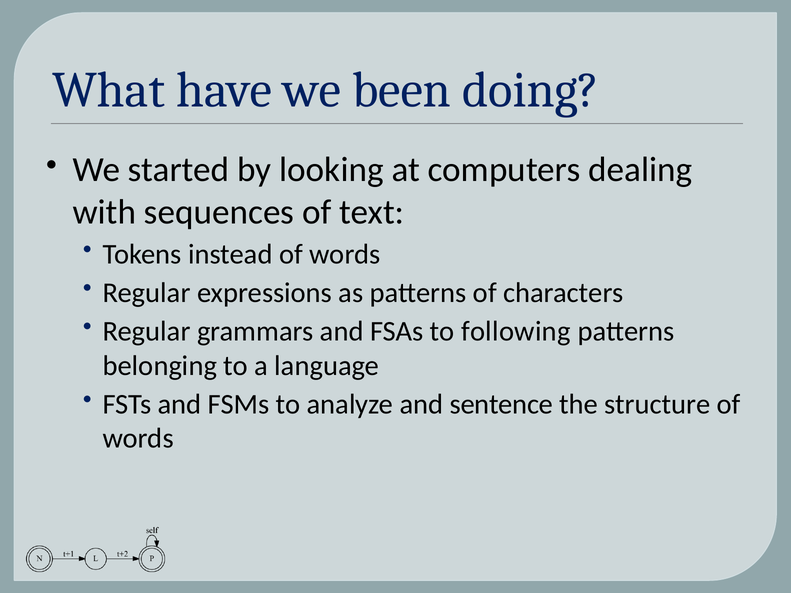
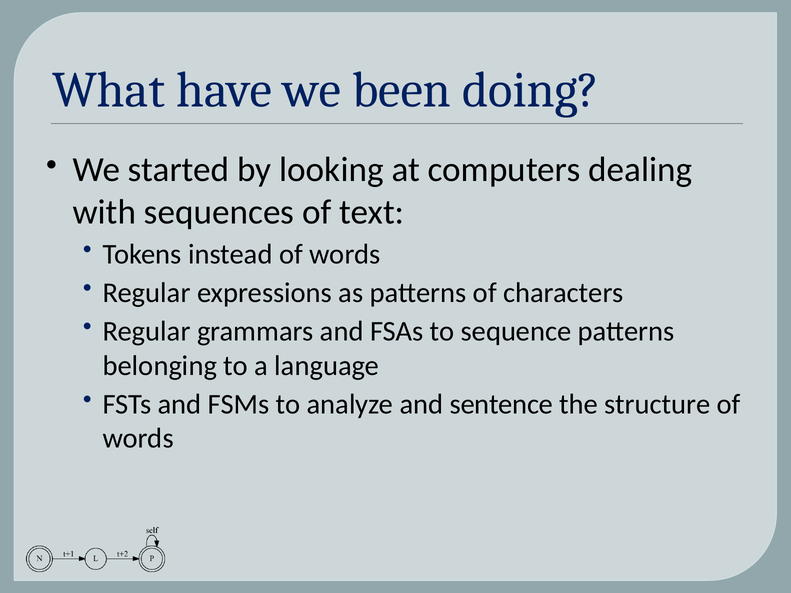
following: following -> sequence (516, 332)
